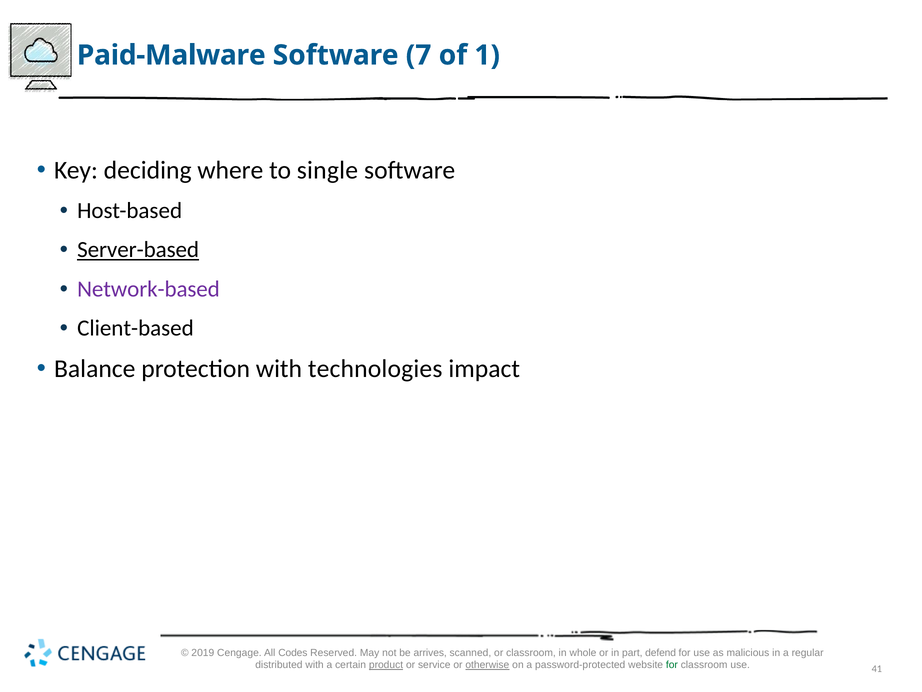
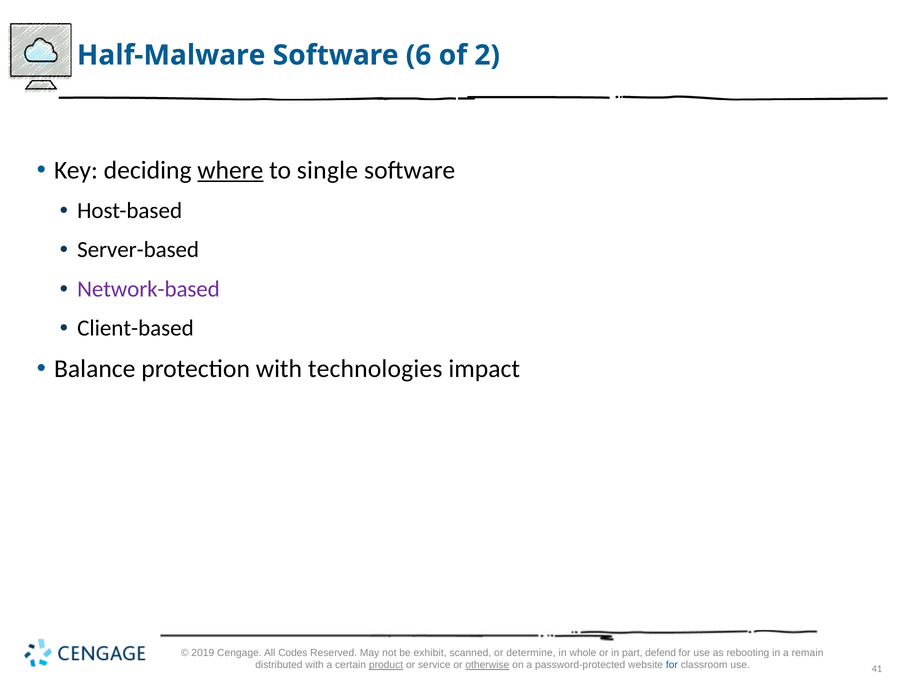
Paid-Malware: Paid-Malware -> Half-Malware (171, 55)
7: 7 -> 6 (419, 55)
1: 1 -> 2 (487, 55)
where underline: none -> present (230, 170)
Server-based underline: present -> none (138, 250)
arrives: arrives -> exhibit (430, 652)
or classroom: classroom -> determine (531, 652)
malicious: malicious -> rebooting (748, 652)
regular: regular -> remain (808, 652)
for colour: green -> blue (672, 665)
